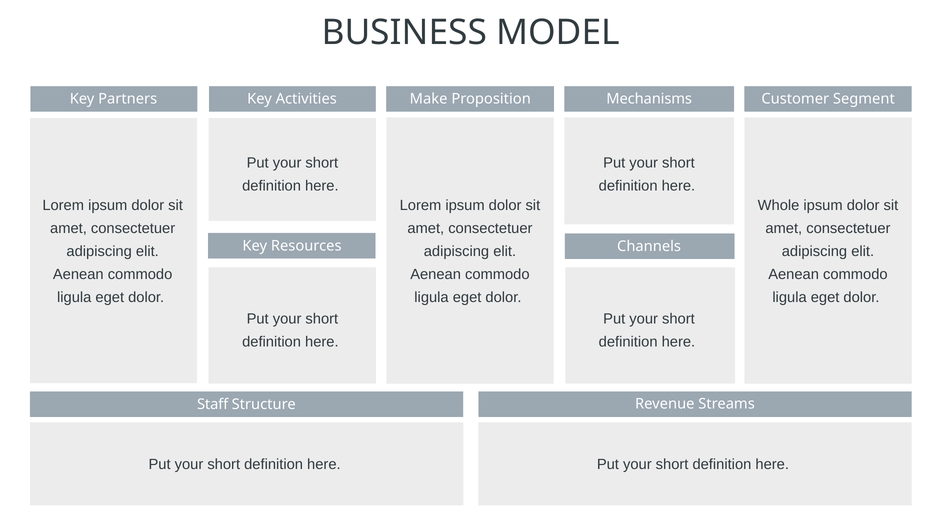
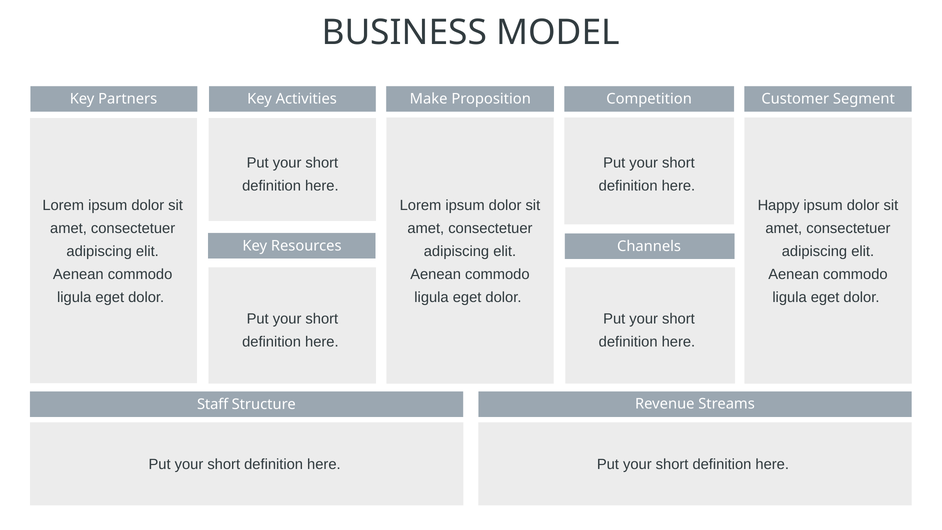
Mechanisms: Mechanisms -> Competition (649, 99)
Whole: Whole -> Happy (779, 205)
